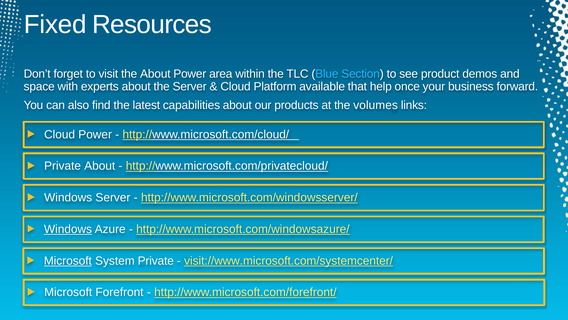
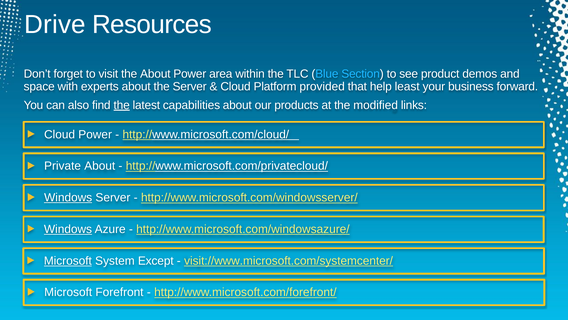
Fixed: Fixed -> Drive (55, 25)
available: available -> provided (322, 87)
once: once -> least (407, 87)
the underline: none -> present (122, 105)
volumes: volumes -> modified (376, 105)
Windows underline: none -> present (68, 197)
System Private: Private -> Except (156, 260)
